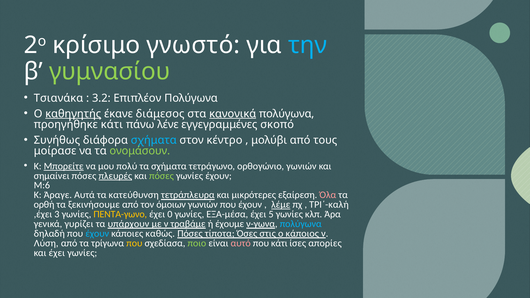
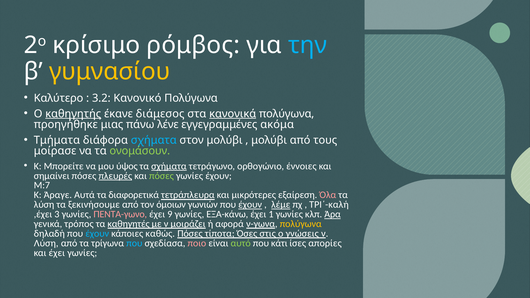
γνωστό: γνωστό -> ρόμβος (193, 45)
γυμνασίου colour: light green -> yellow (110, 71)
Τσιανάκα: Τσιανάκα -> Καλύτερο (59, 98)
Επιπλέον: Επιπλέον -> Κανονικό (137, 98)
προηγήθηκε κάτι: κάτι -> μιας (112, 125)
σκοπό: σκοπό -> ακόμα (277, 125)
Συνήθως: Συνήθως -> Τμήματα (57, 140)
στον κέντρο: κέντρο -> μολύβι (225, 140)
Μπορείτε underline: present -> none (64, 166)
πολύ: πολύ -> ύψος (127, 166)
σχήματα underline: none -> present (169, 166)
ορθογώνιο γωνιών: γωνιών -> έννοιες (301, 166)
Μ:6: Μ:6 -> Μ:7 (42, 185)
κατεύθυνση: κατεύθυνση -> διαφορετικά (134, 195)
ορθή: ορθή -> λύση (44, 205)
έχουν underline: none -> present (250, 205)
ΠΕΝΤΑ-γωνο colour: yellow -> pink (120, 214)
0: 0 -> 9 (170, 214)
ΕΞΑ-μέσα: ΕΞΑ-μέσα -> ΕΞΑ-κάνω (227, 214)
5: 5 -> 1 (271, 214)
Άρα underline: none -> present (333, 214)
γυρίζει: γυρίζει -> τρόπος (79, 224)
υπάρχουν: υπάρχουν -> καθηγητές (129, 224)
τραβάμε: τραβάμε -> μοιράζει (188, 224)
έχουμε: έχουμε -> αφορά (230, 224)
πολύγωνα colour: light blue -> yellow (301, 224)
κάποιος: κάποιος -> γνώσεις (302, 234)
που colour: yellow -> light blue (134, 243)
ποιο colour: light green -> pink (197, 243)
αυτό colour: pink -> light green (241, 243)
